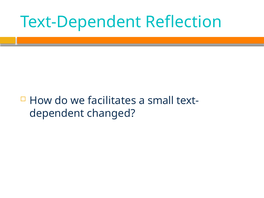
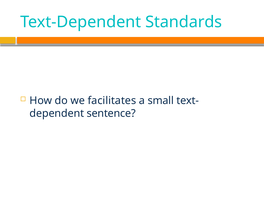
Reflection: Reflection -> Standards (184, 22)
changed: changed -> sentence (111, 113)
